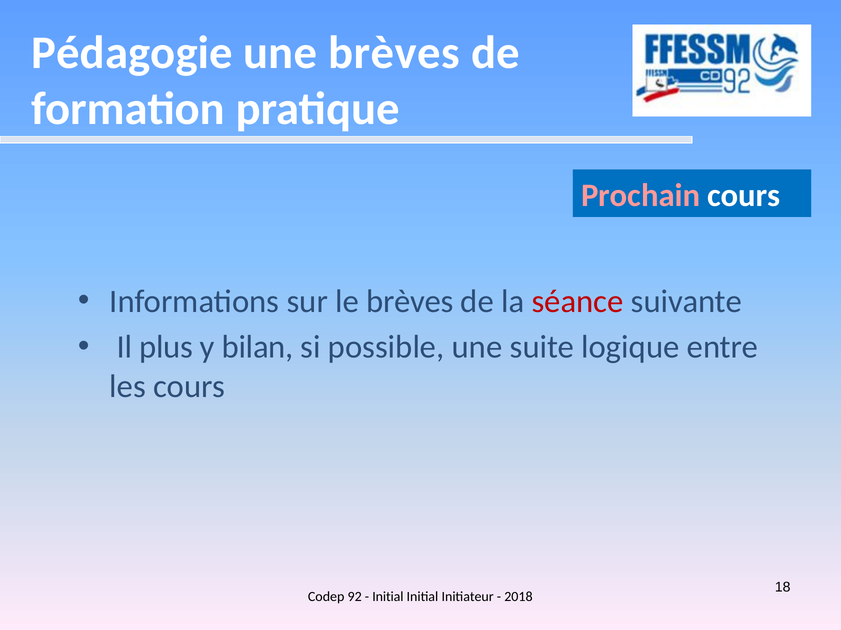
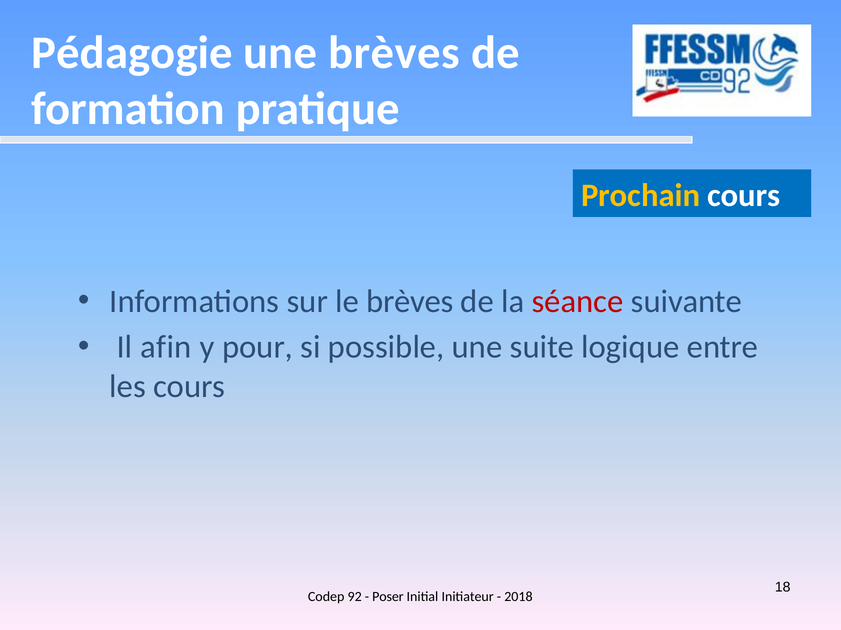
Prochain colour: pink -> yellow (641, 196)
plus: plus -> afin (166, 348)
bilan: bilan -> pour (258, 348)
Initial: Initial -> Poser (388, 597)
